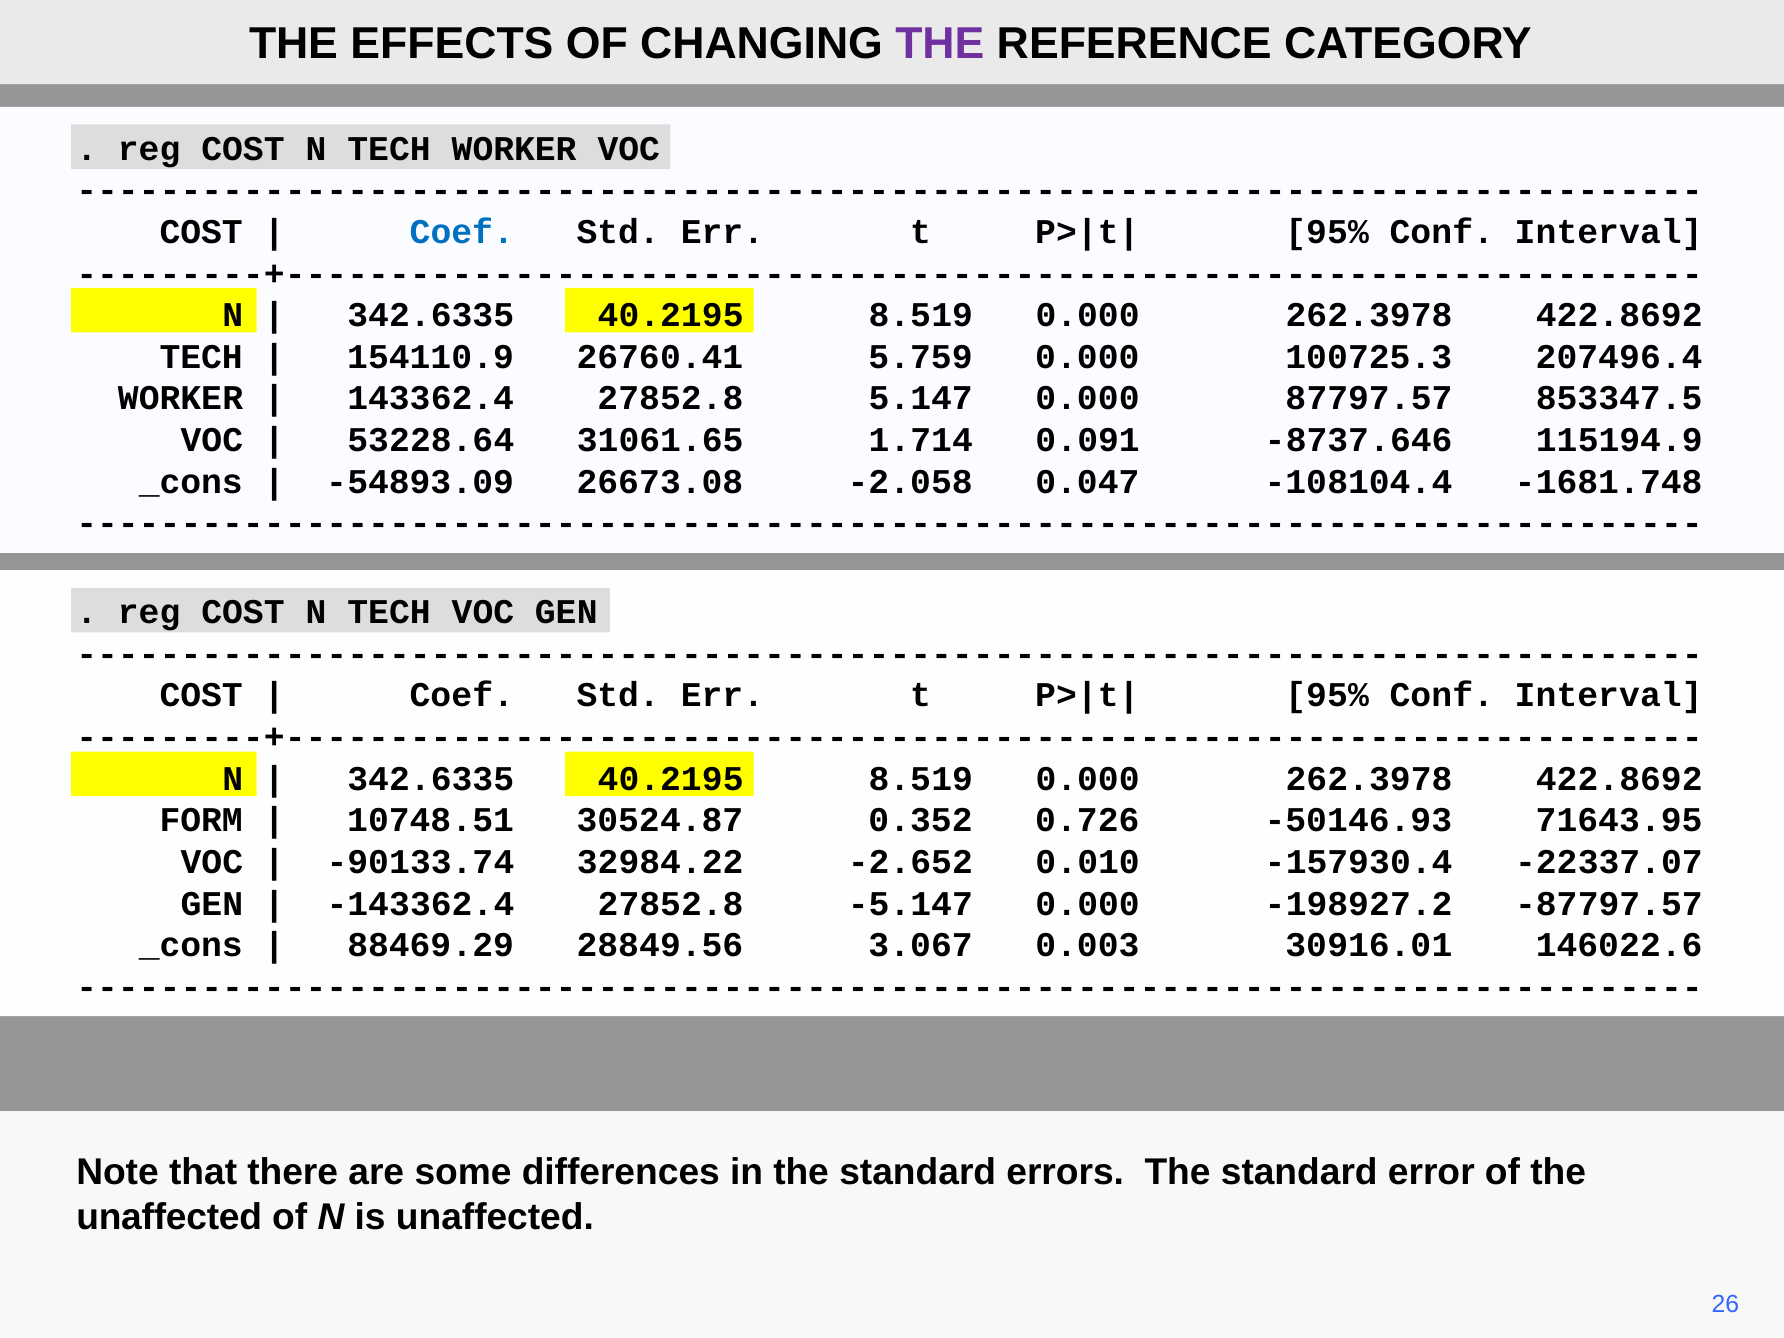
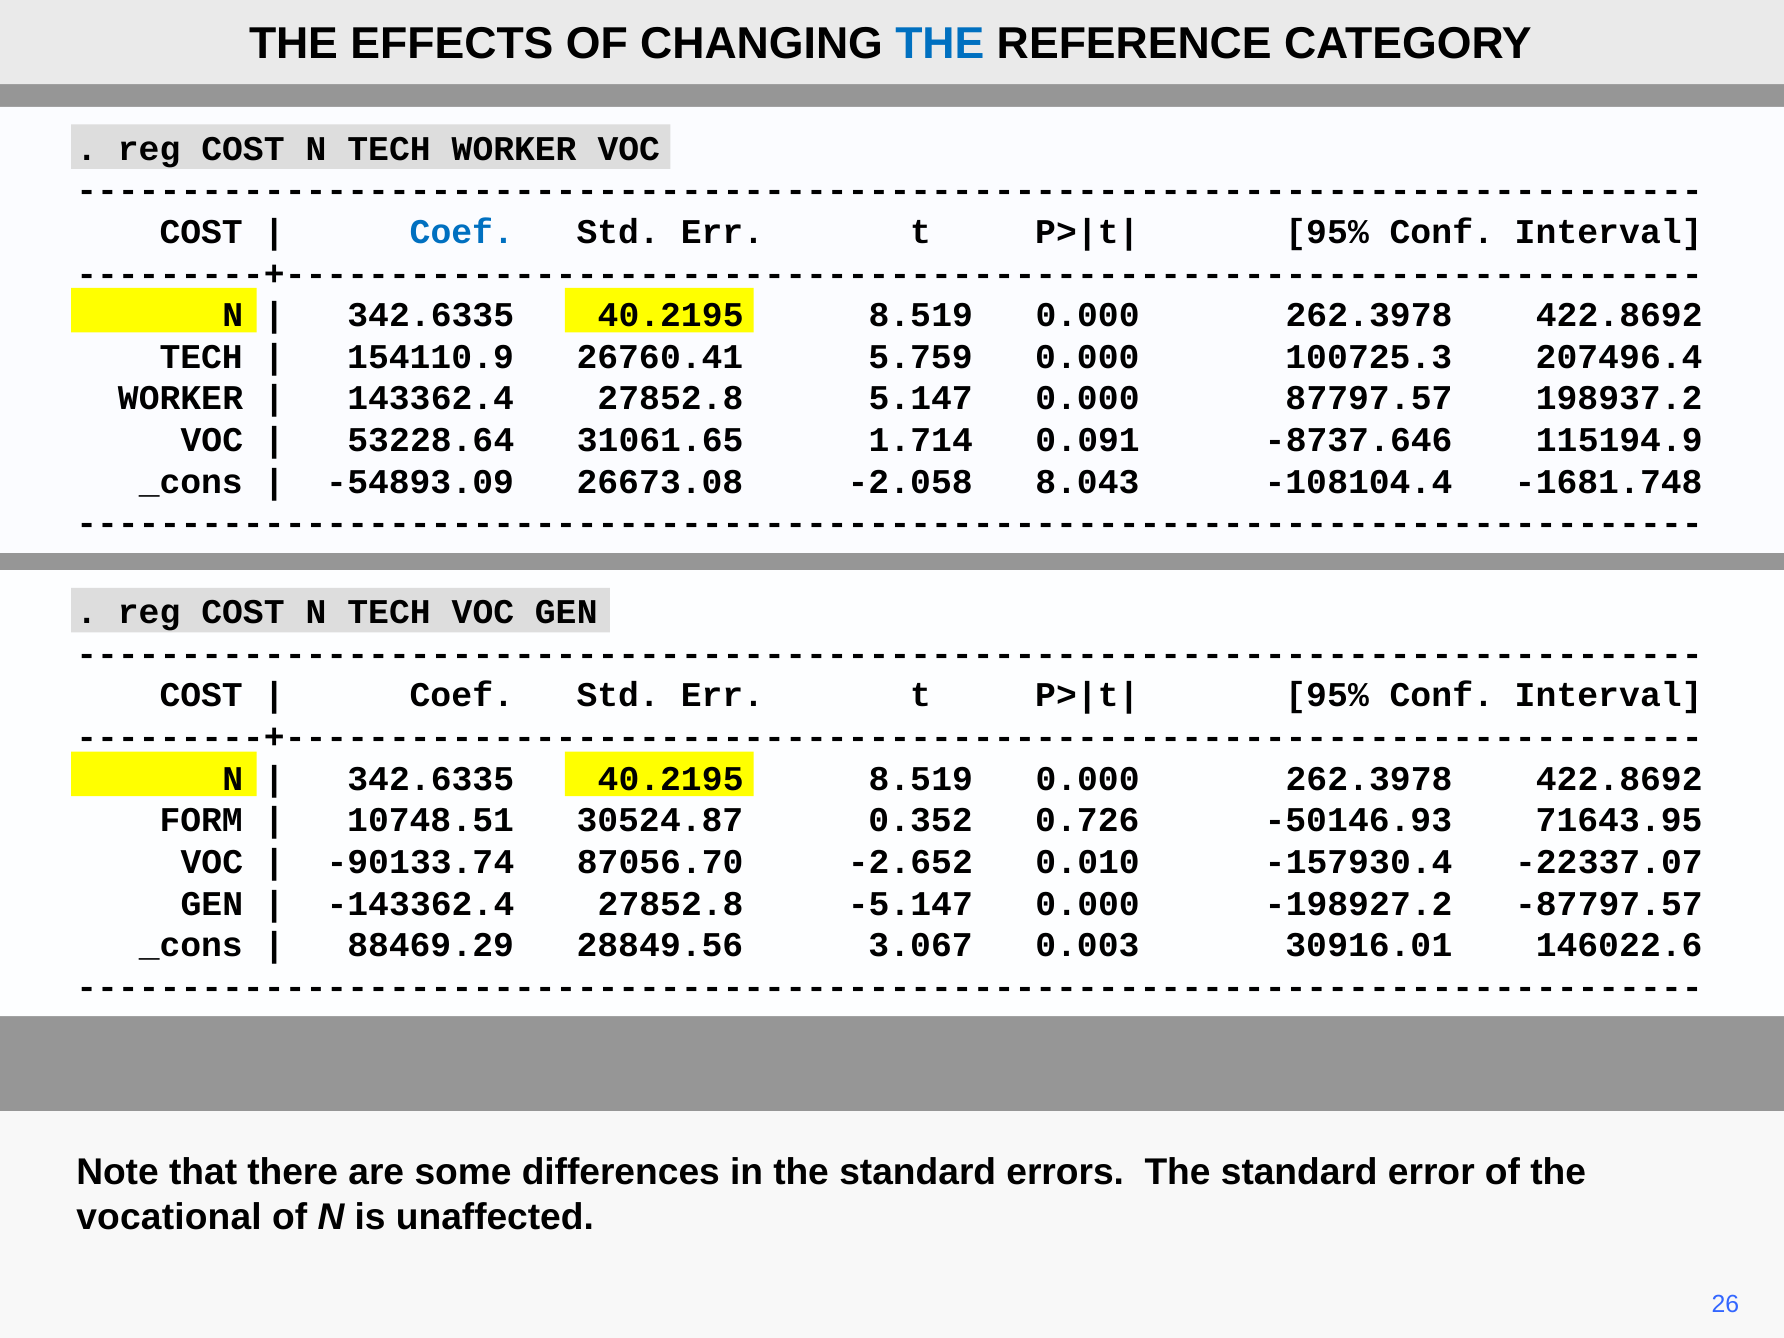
THE colour: purple -> blue (940, 44)
853347.5: 853347.5 -> 198937.2 (1619, 399)
0.047: 0.047 -> 8.043 (1087, 482)
32984.22: 32984.22 -> 87056.70 (660, 862)
unaffected: unaffected -> vocational (169, 1217)
